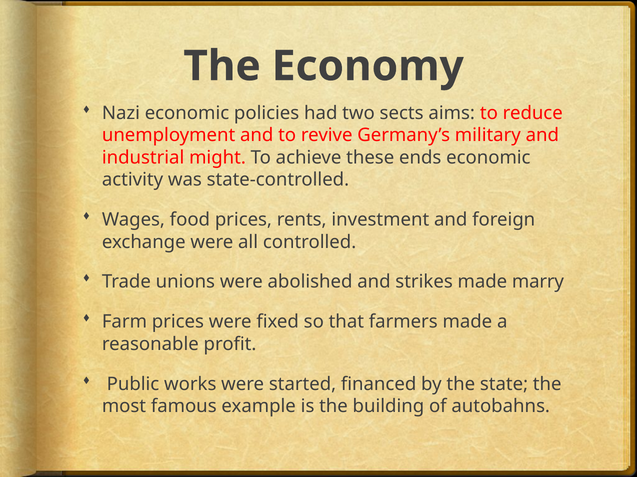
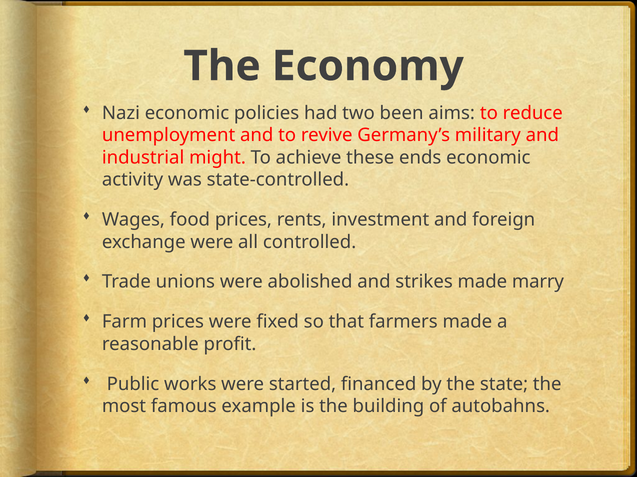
sects: sects -> been (402, 113)
